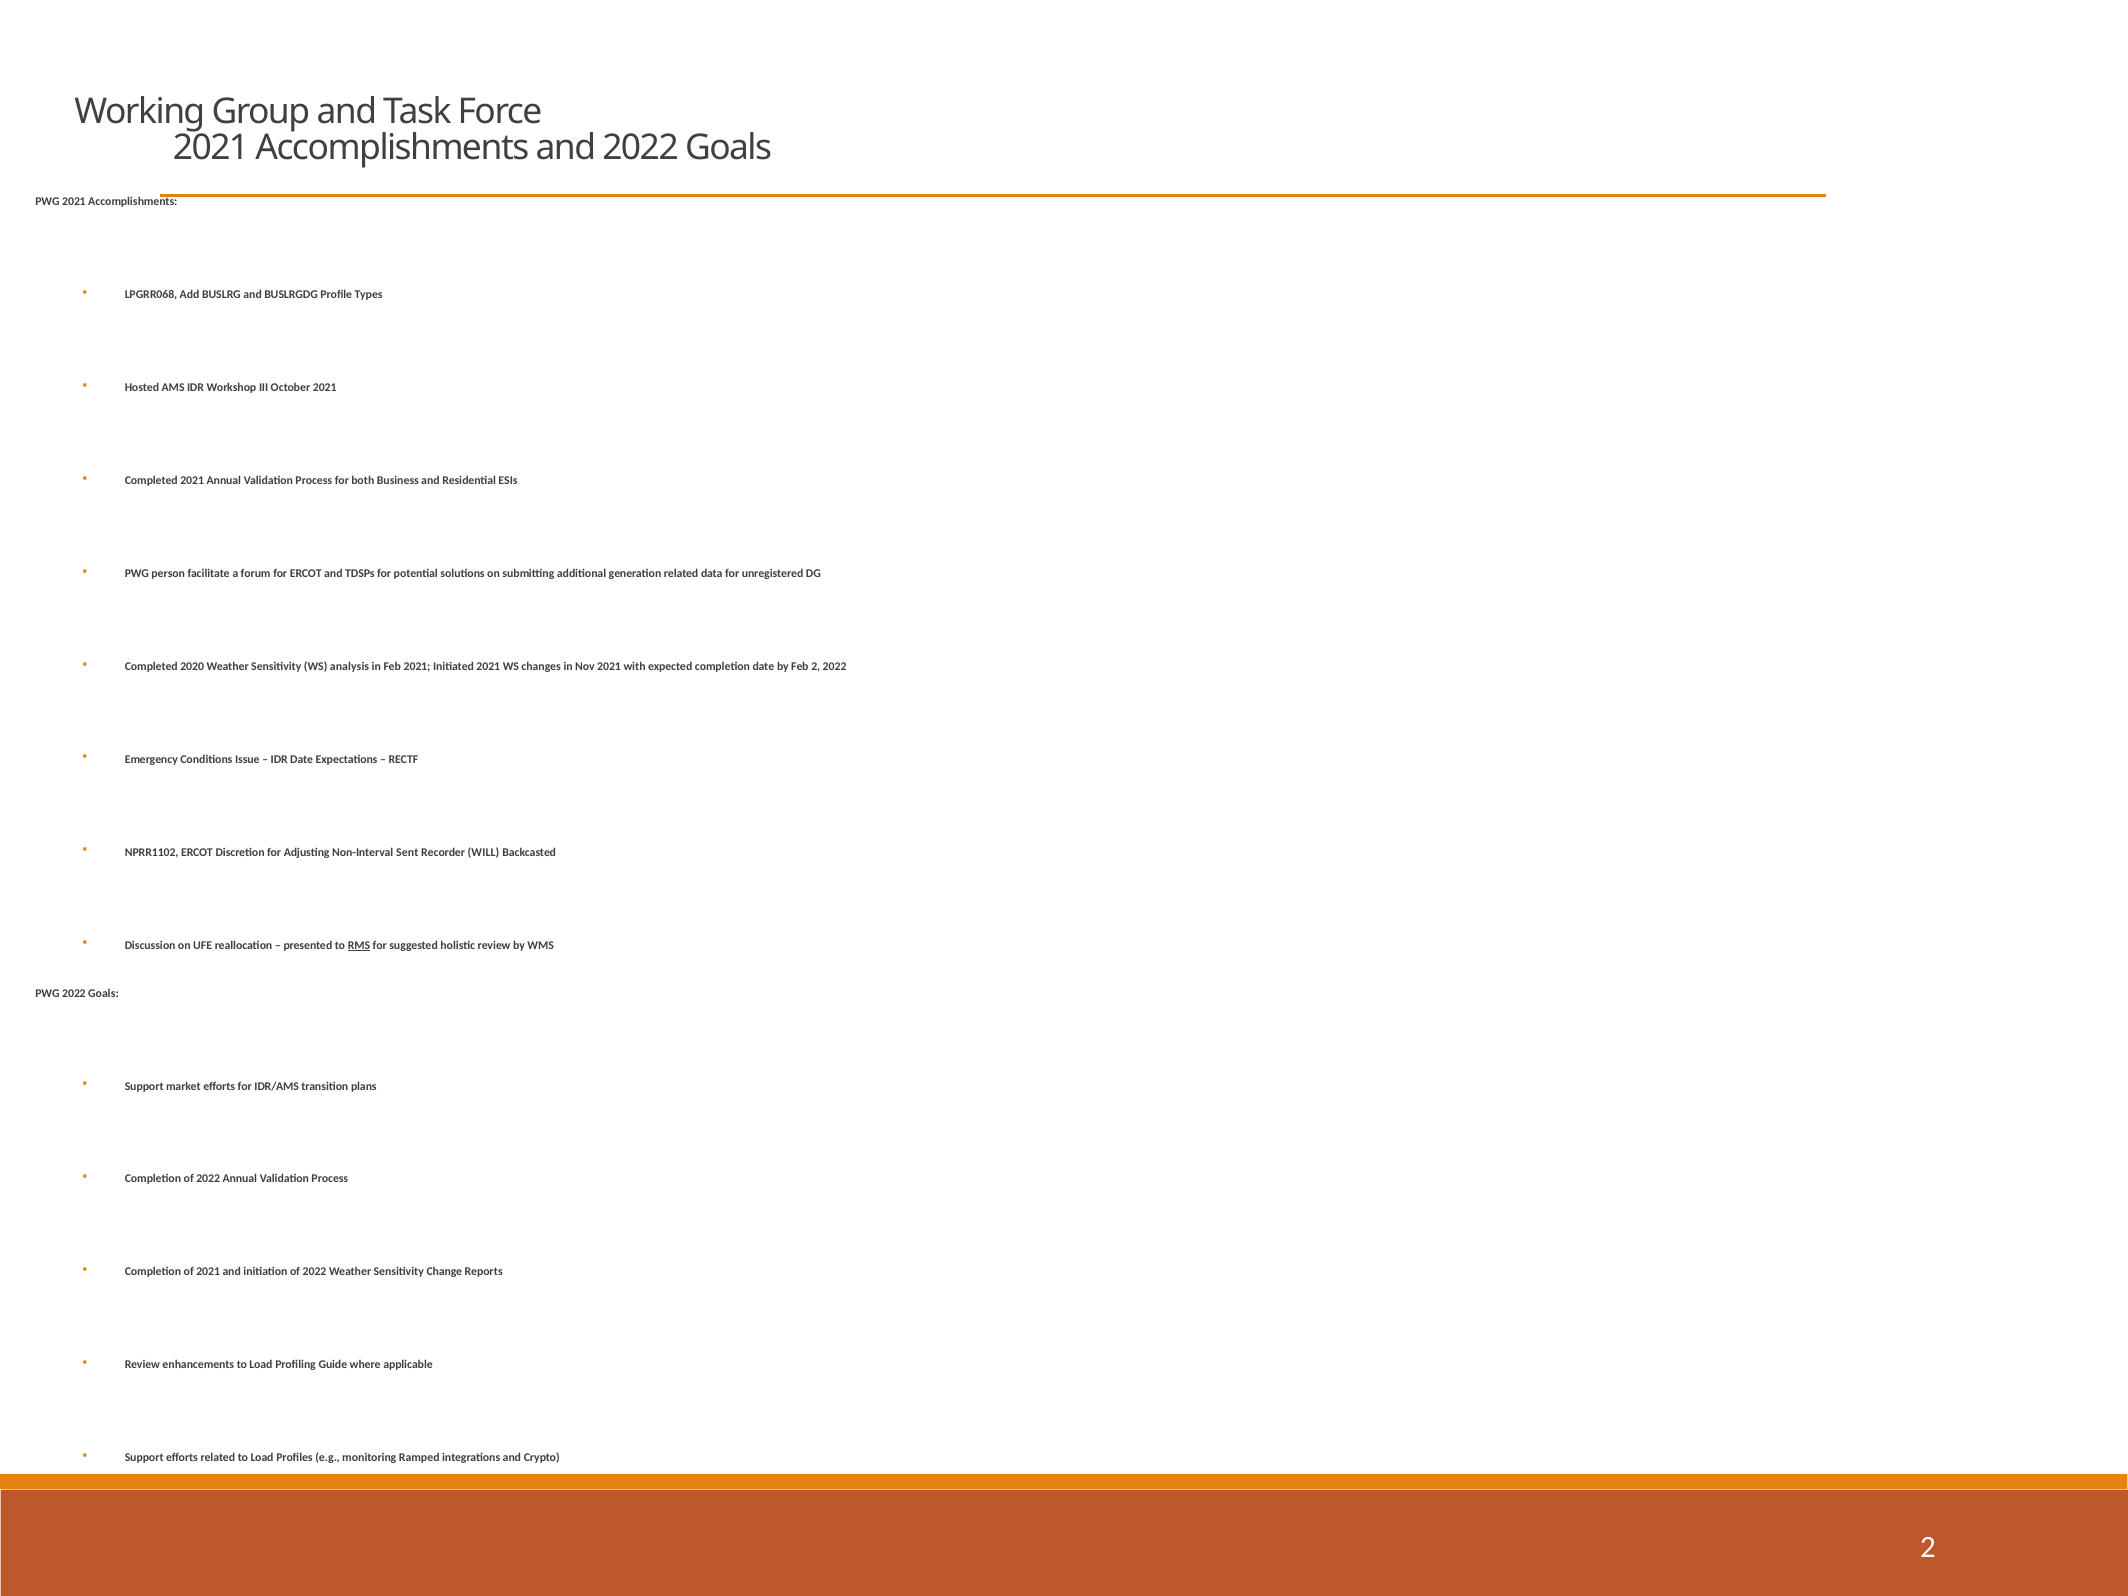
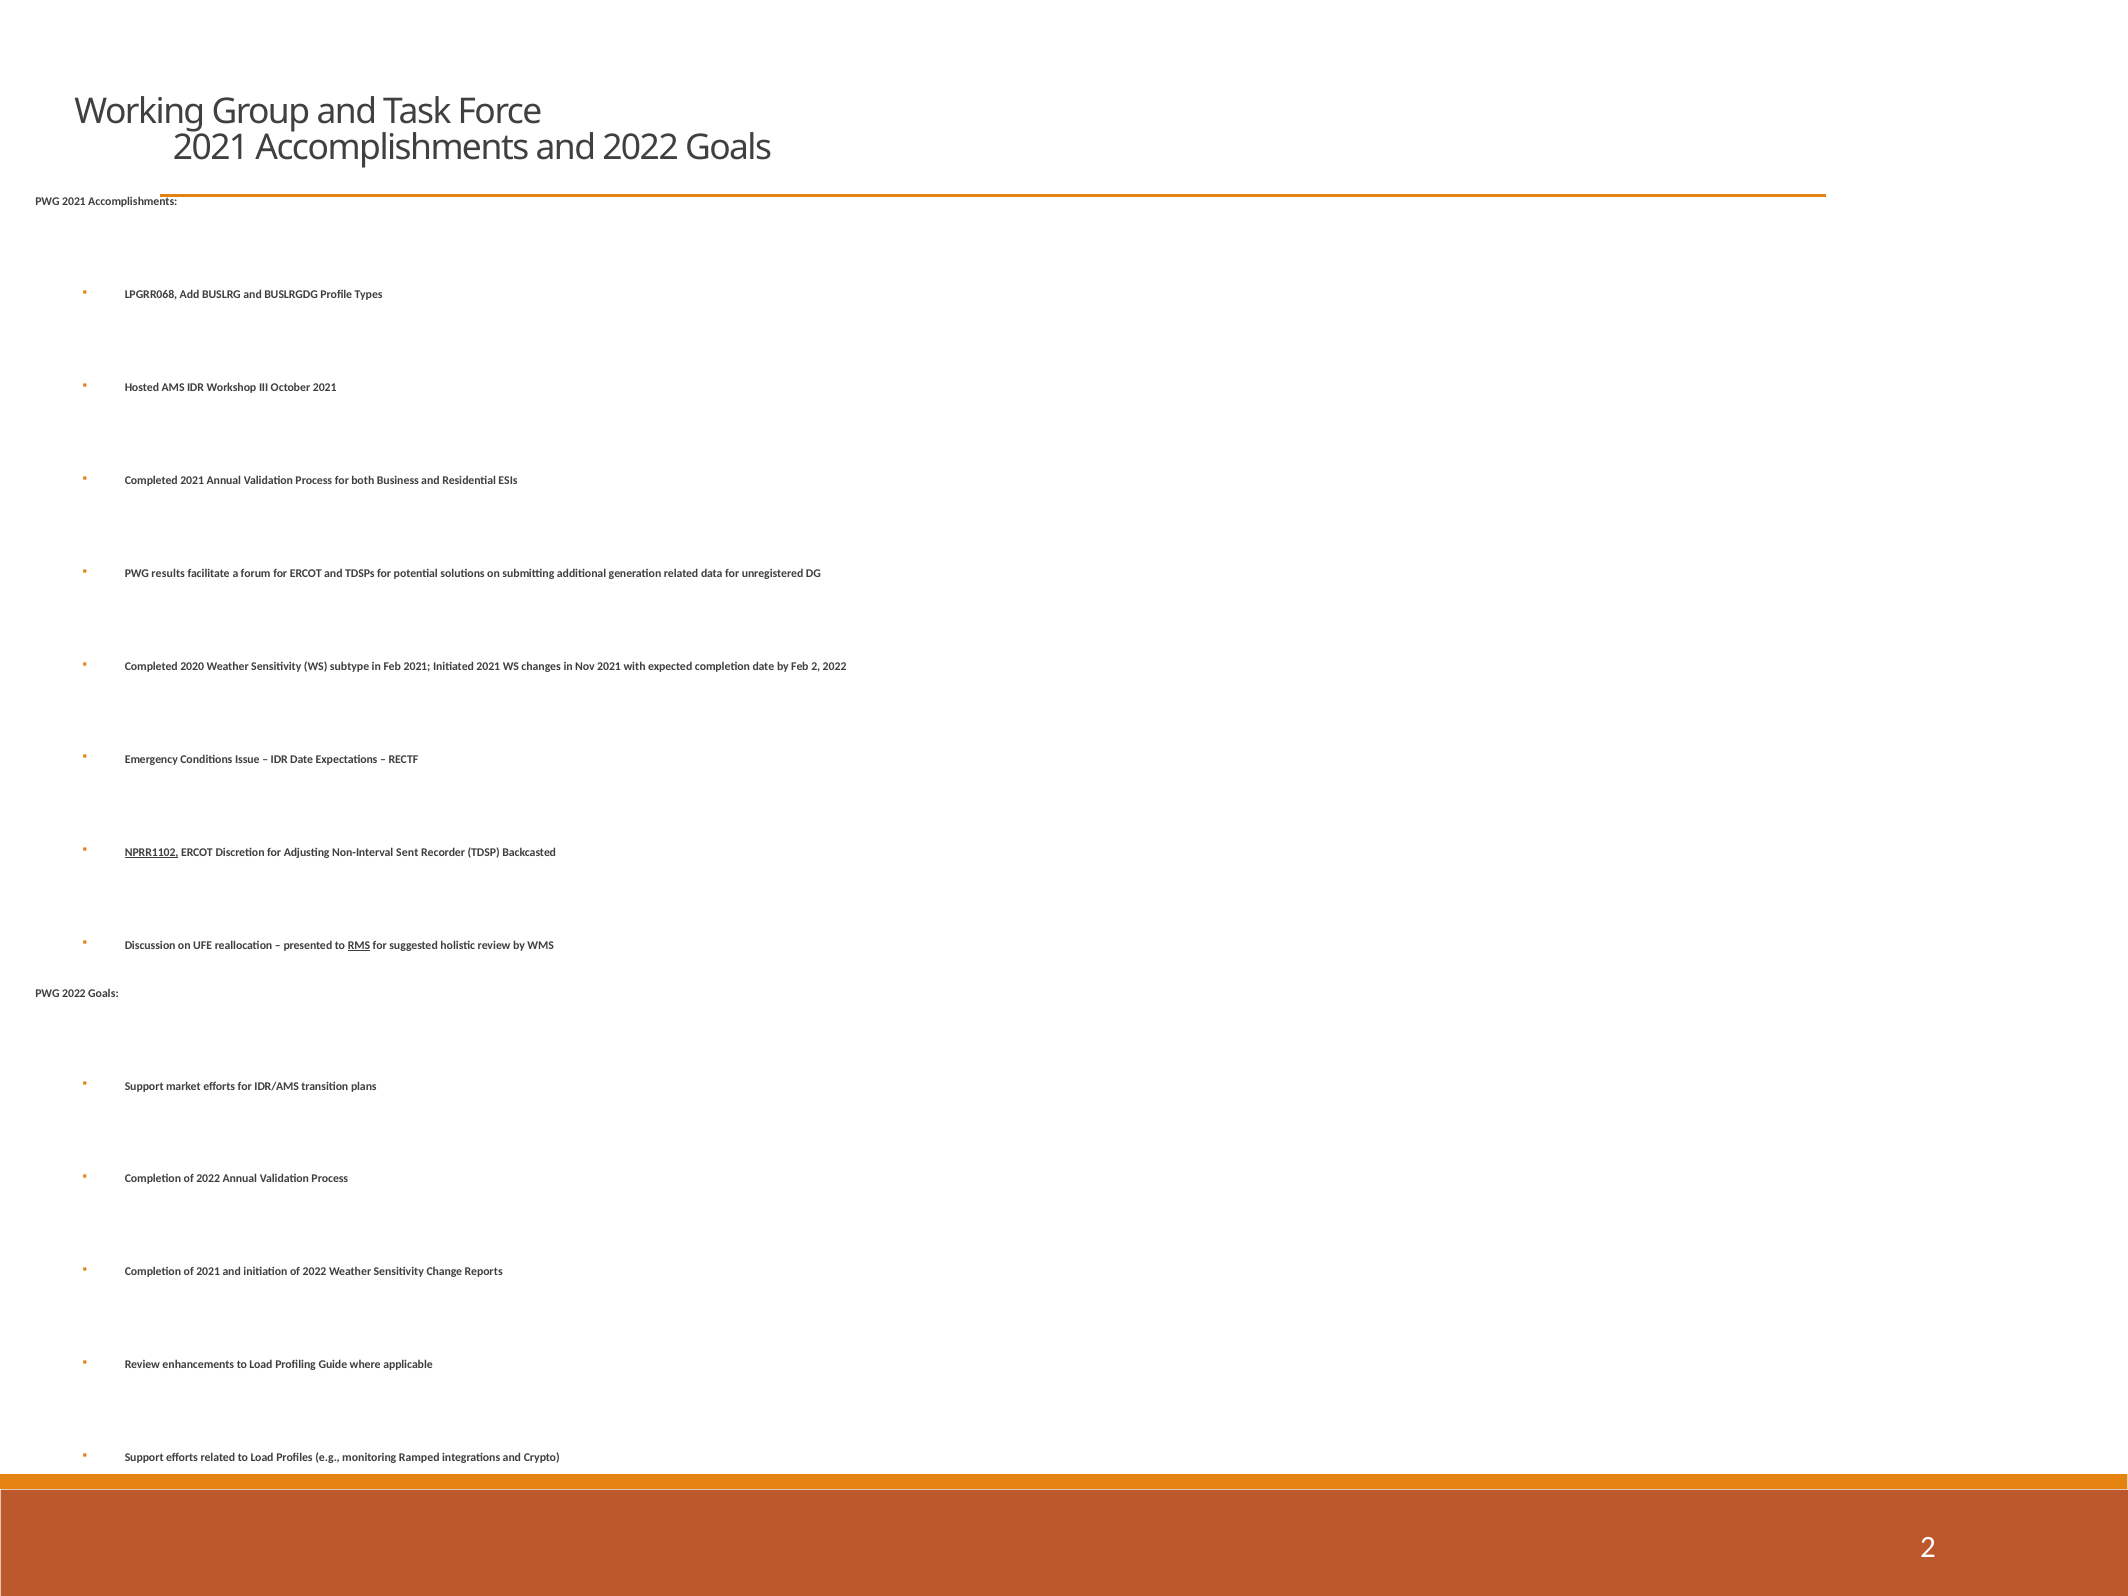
person: person -> results (168, 574)
analysis: analysis -> subtype (350, 667)
NPRR1102 underline: none -> present (152, 852)
WILL: WILL -> TDSP (484, 852)
